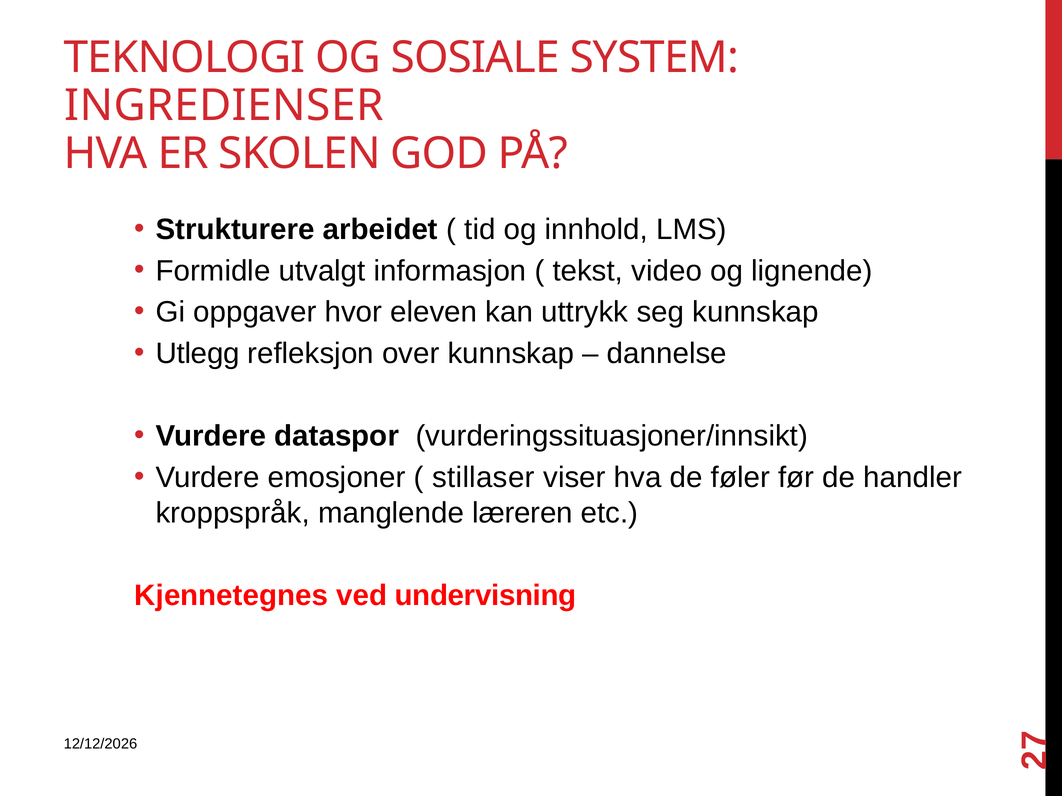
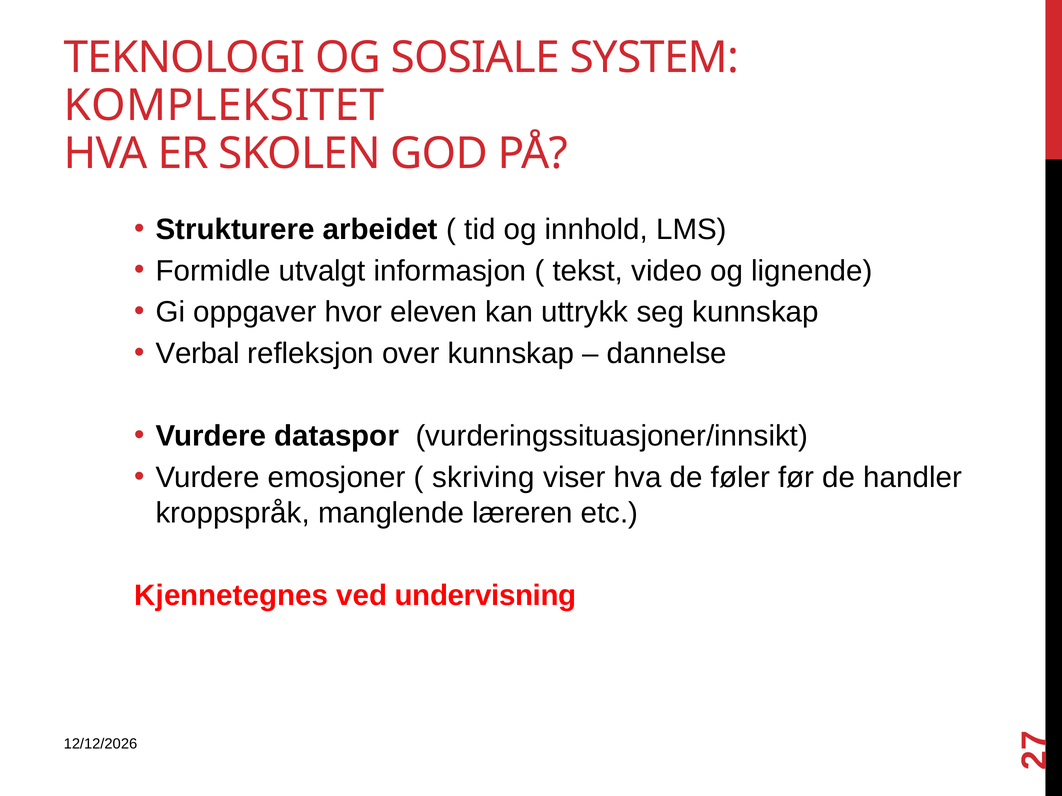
INGREDIENSER: INGREDIENSER -> KOMPLEKSITET (224, 106)
Utlegg: Utlegg -> Verbal (198, 354)
stillaser: stillaser -> skriving (483, 478)
